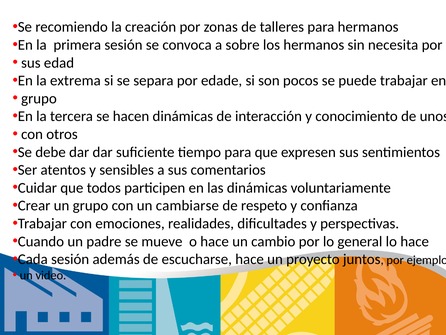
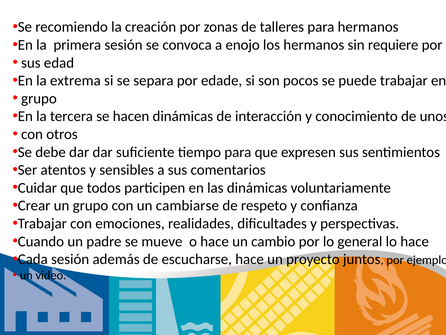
sobre: sobre -> enojo (243, 45)
necesita: necesita -> requiere (393, 45)
